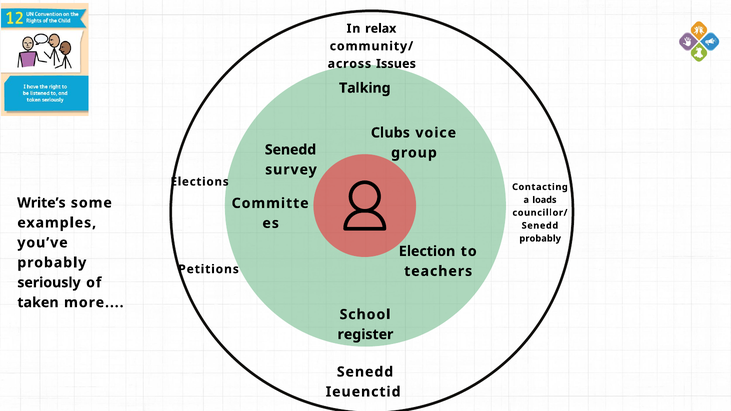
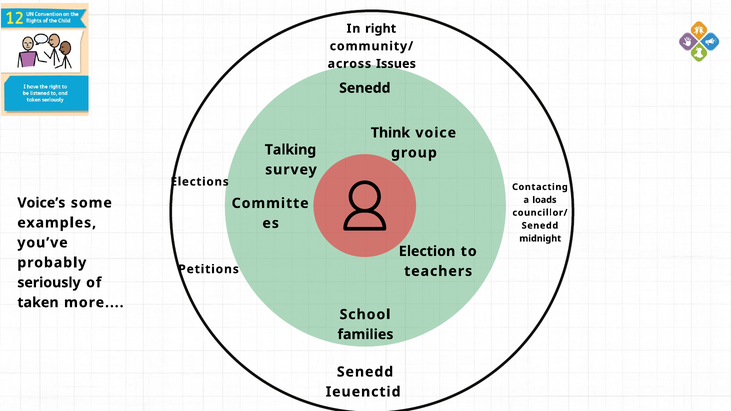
relax: relax -> right (381, 29)
Talking: Talking -> Senedd (365, 88)
Clubs: Clubs -> Think (390, 133)
Senedd: Senedd -> Talking (291, 150)
Write’s: Write’s -> Voice’s (41, 203)
probably: probably -> midnight (540, 239)
register: register -> families (365, 335)
